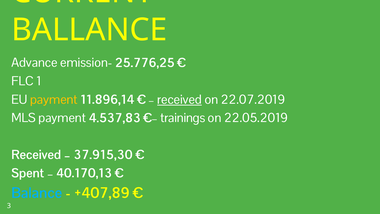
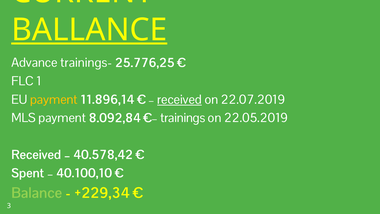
BALLANCE underline: none -> present (89, 30)
emission-: emission- -> trainings- (86, 63)
4.537,83: 4.537,83 -> 8.092,84 (115, 118)
37.915,30: 37.915,30 -> 40.578,42 (103, 155)
40.170,13: 40.170,13 -> 40.100,10 (84, 173)
Balance colour: light blue -> light green (37, 193)
+407,89: +407,89 -> +229,34 (102, 193)
